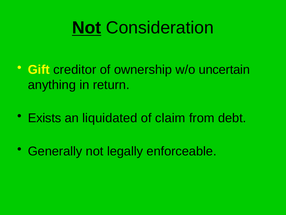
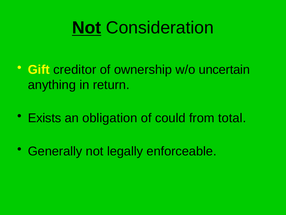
liquidated: liquidated -> obligation (110, 118)
claim: claim -> could (170, 118)
debt: debt -> total (232, 118)
